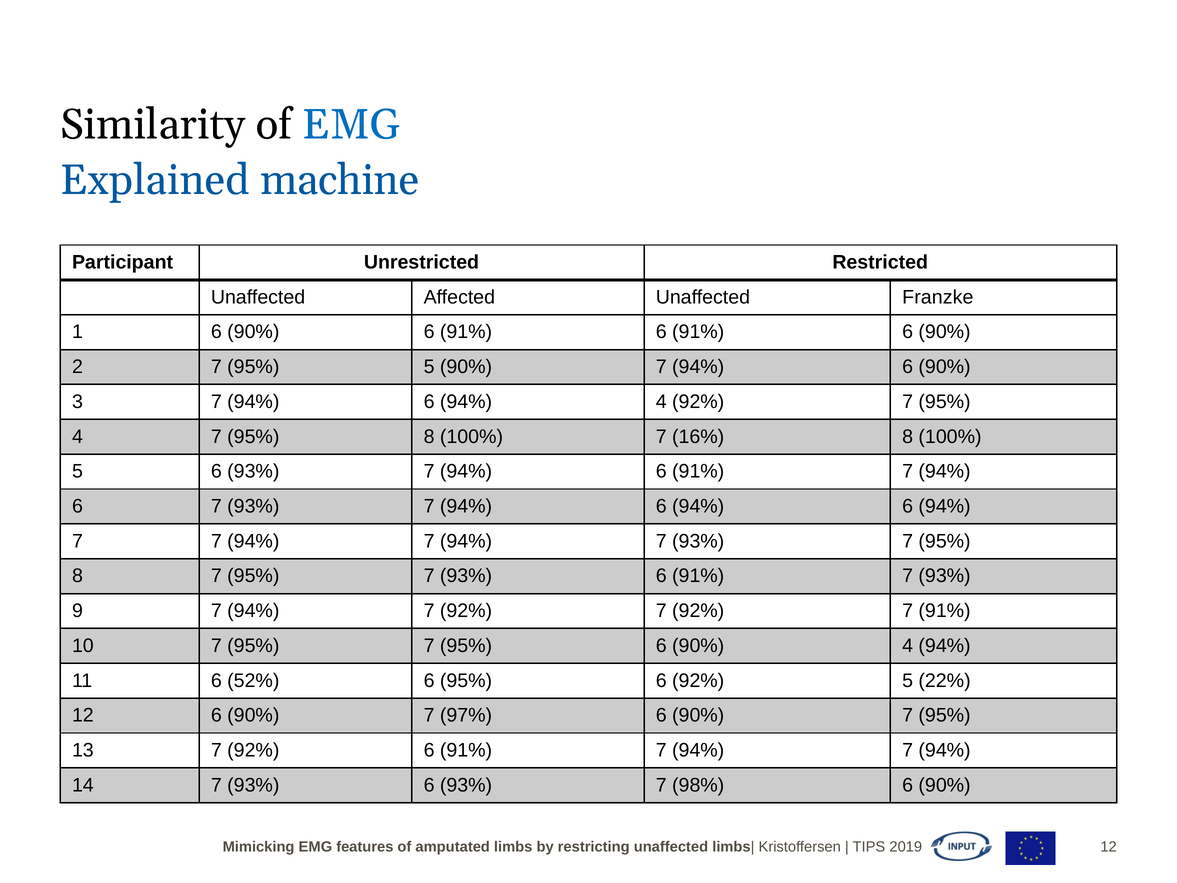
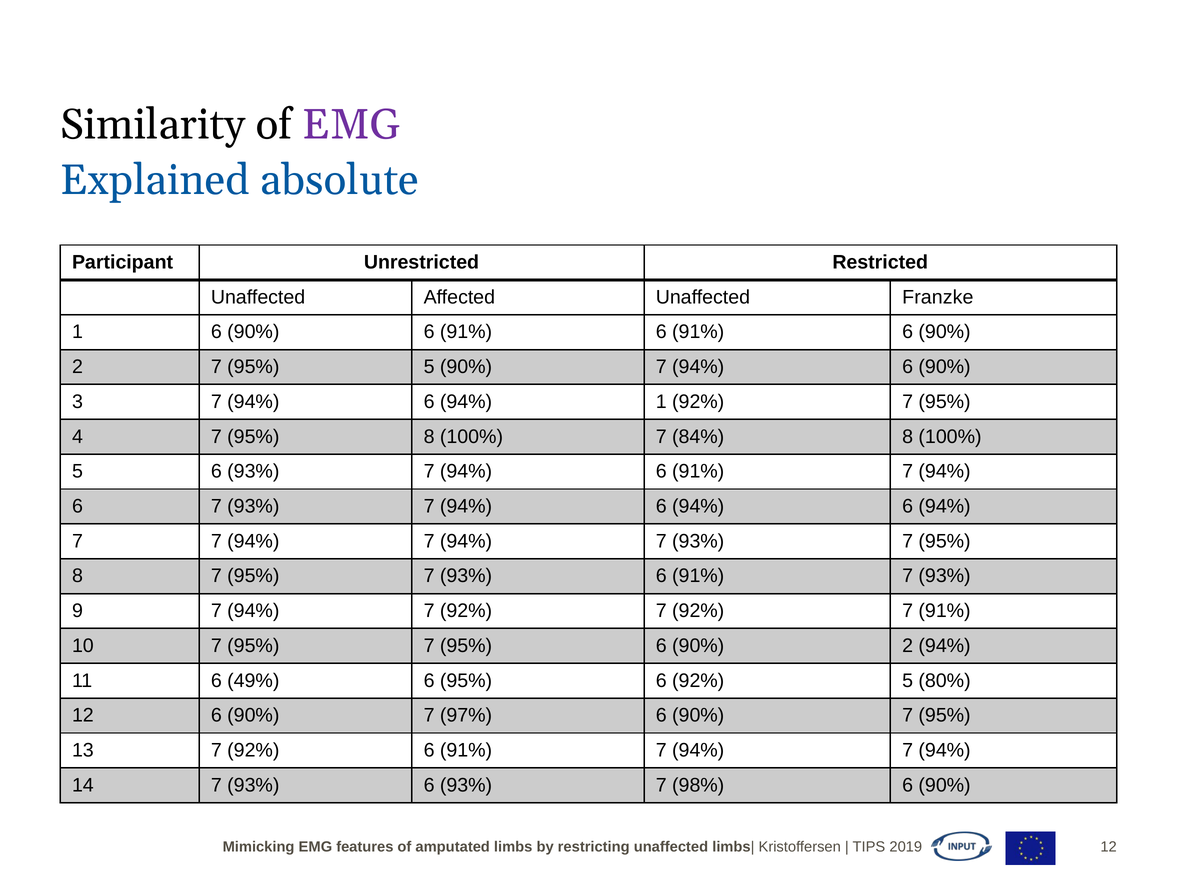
EMG colour: blue -> purple (351, 124)
machine: machine -> absolute (339, 180)
94% 4: 4 -> 1 (661, 402)
16%: 16% -> 84% (698, 436)
95% 6 90% 4: 4 -> 2 (908, 646)
52%: 52% -> 49% (253, 680)
22%: 22% -> 80% (945, 680)
